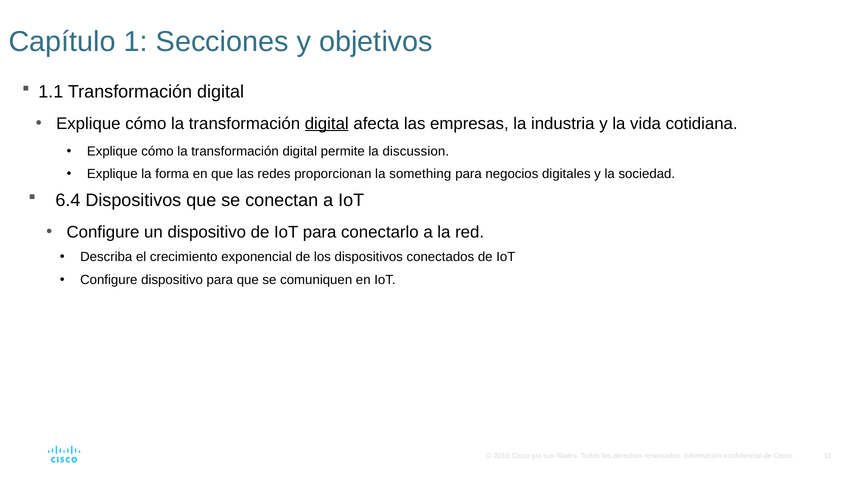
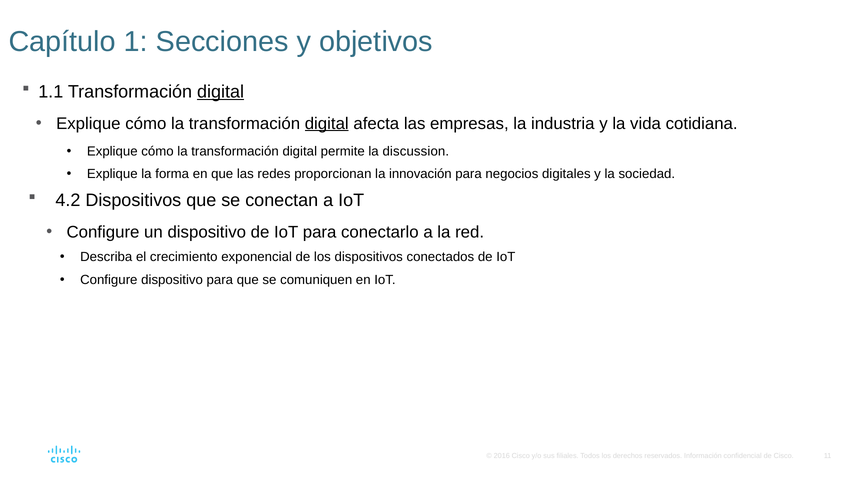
digital underline: none -> present (221, 92)
something: something -> innovación (420, 174)
6.4: 6.4 -> 4.2 (68, 200)
